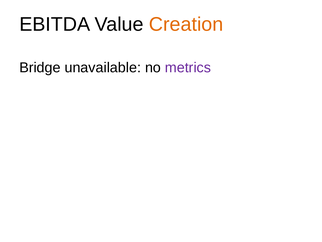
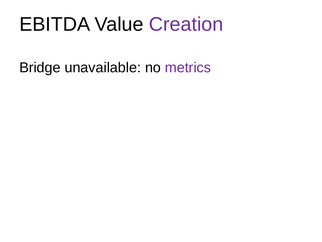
Creation colour: orange -> purple (186, 24)
